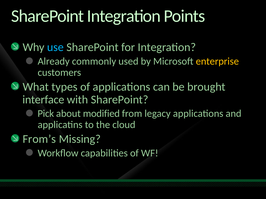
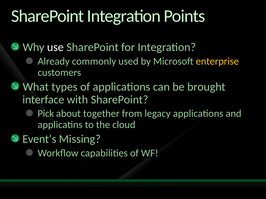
use colour: light blue -> white (56, 47)
modified: modified -> together (101, 114)
From’s: From’s -> Event’s (39, 139)
